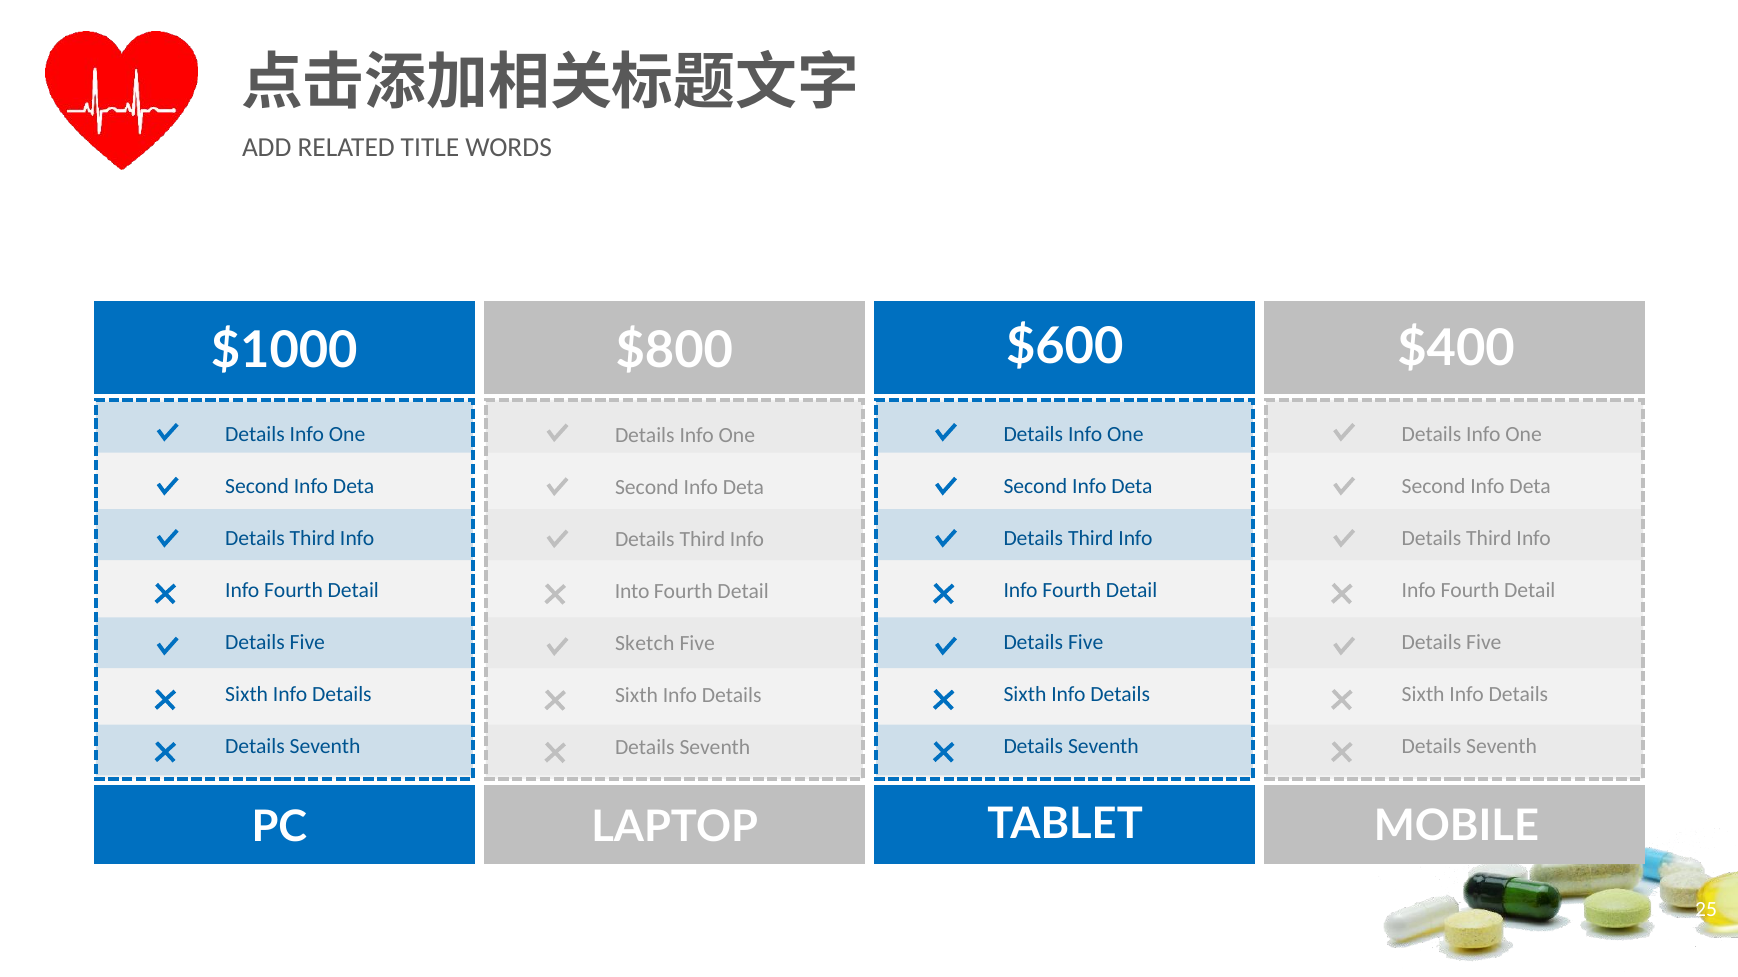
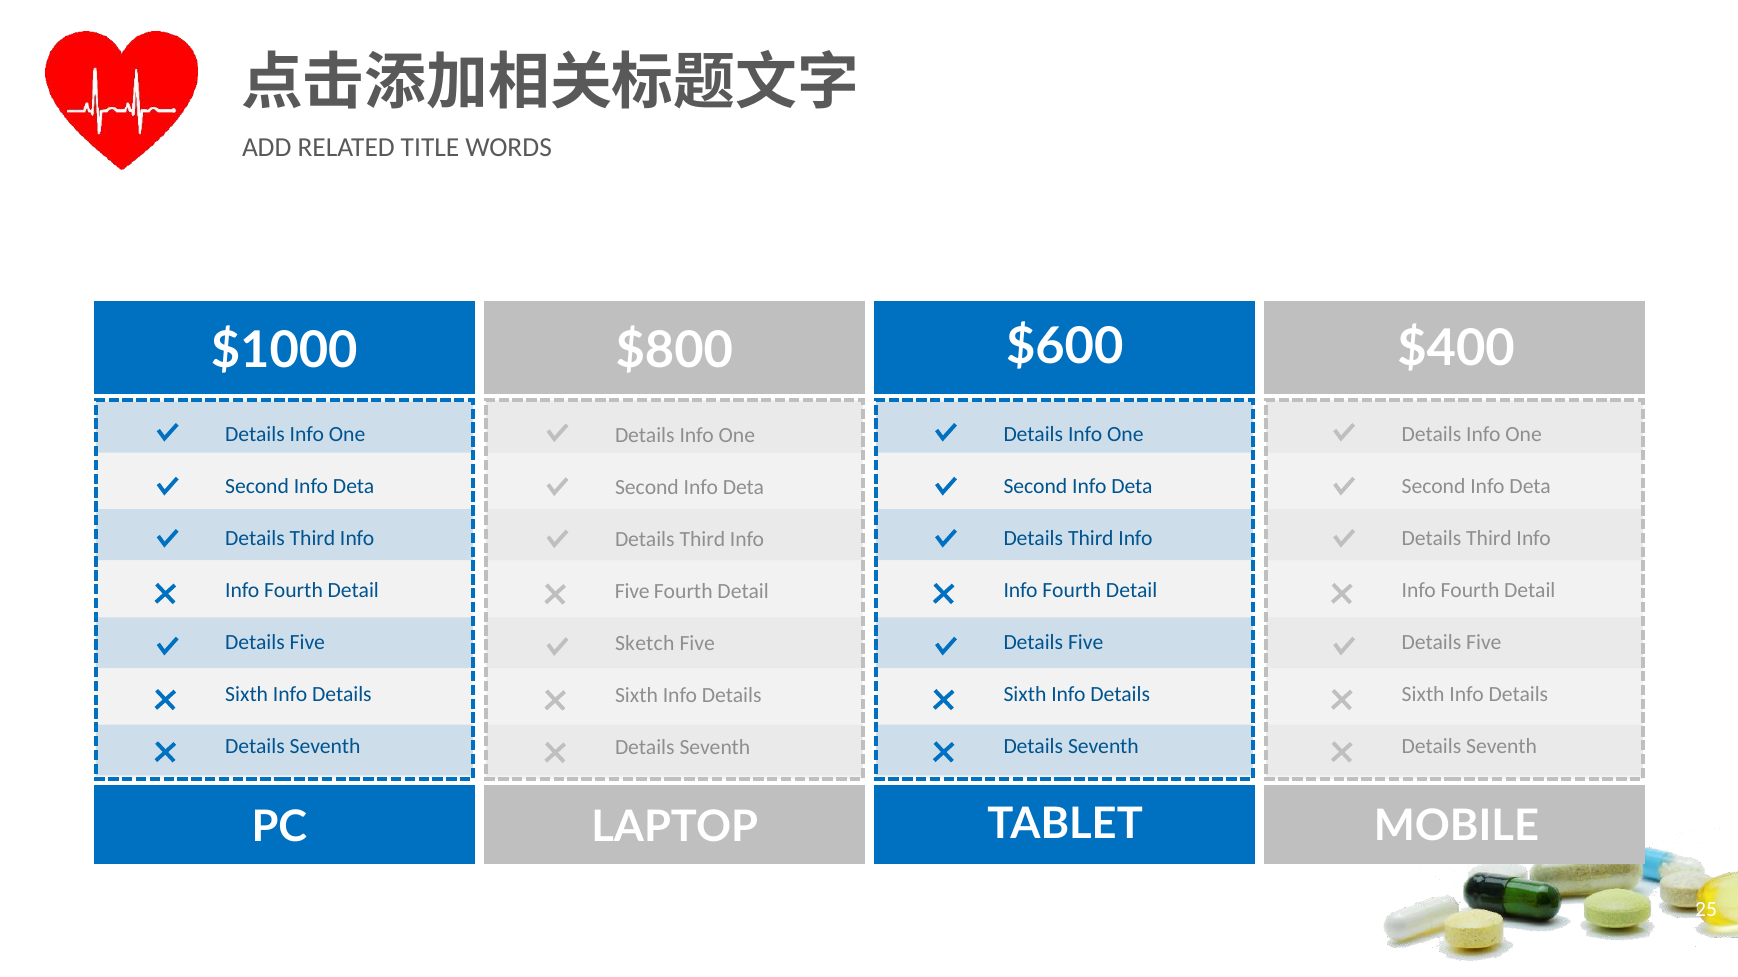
Into: Into -> Five (632, 591)
